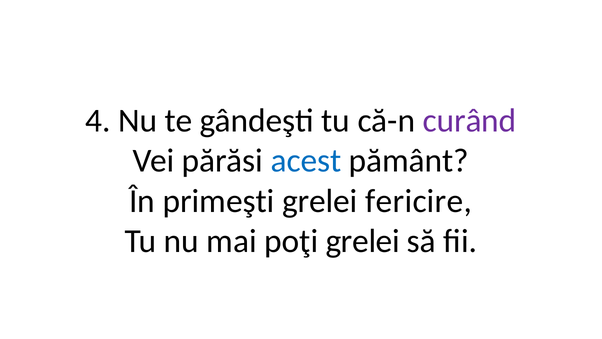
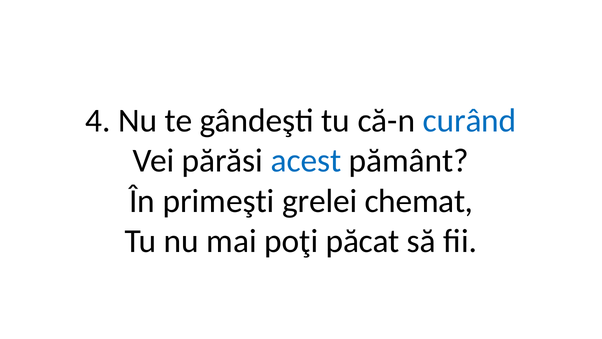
curând colour: purple -> blue (470, 121)
fericire: fericire -> chemat (419, 201)
poţi grelei: grelei -> păcat (363, 241)
